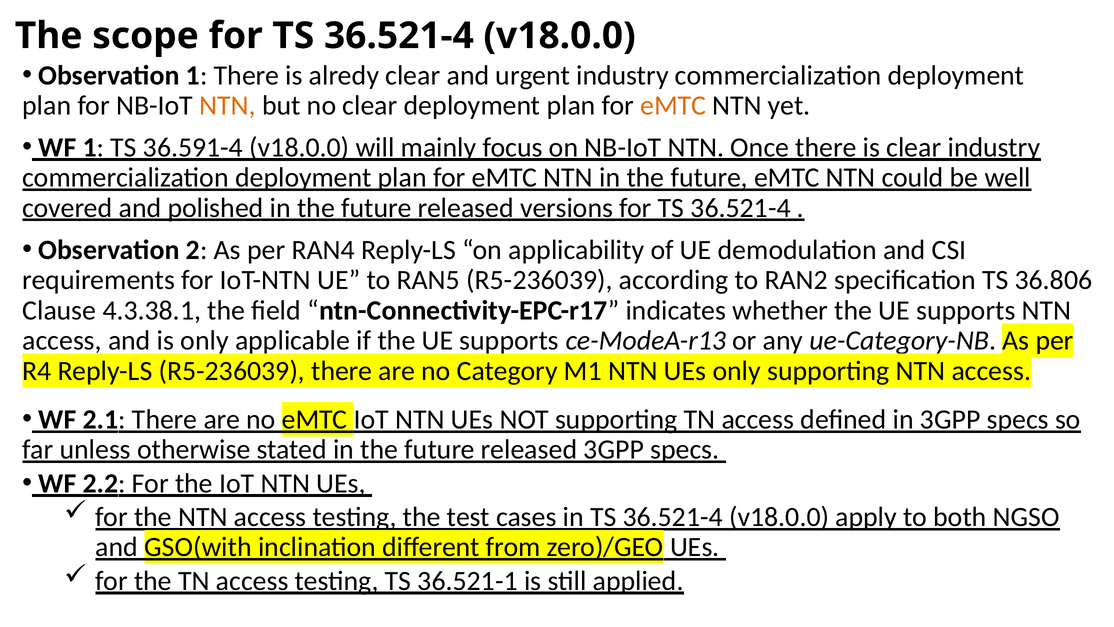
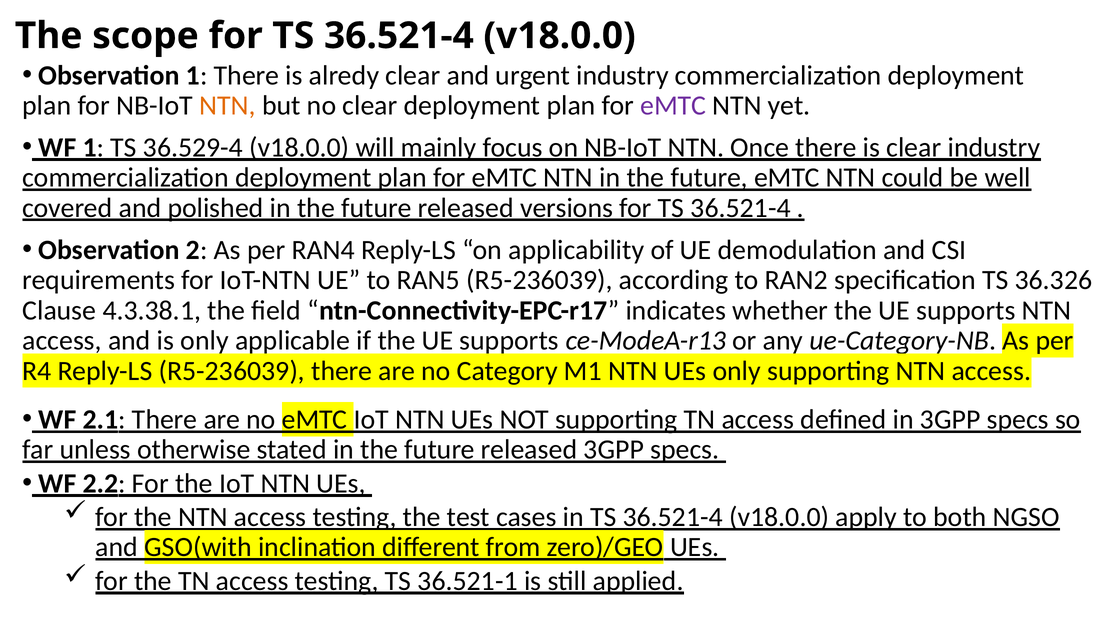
eMTC colour: orange -> purple (673, 106)
36.591-4: 36.591-4 -> 36.529-4 (193, 147)
36.806: 36.806 -> 36.326 (1053, 280)
